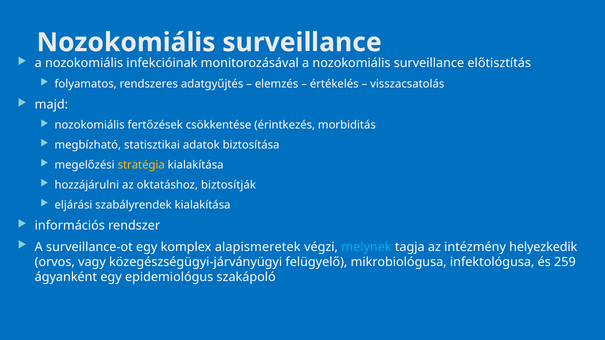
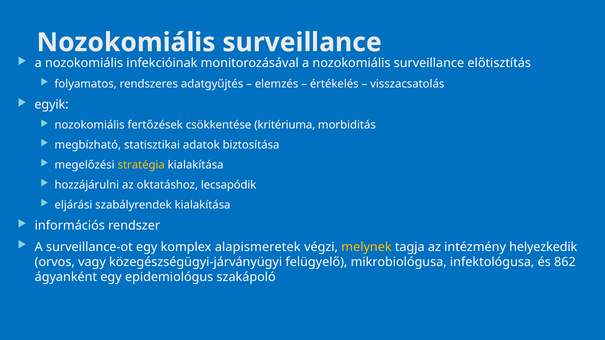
majd: majd -> egyik (52, 105)
érintkezés: érintkezés -> kritériuma (285, 125)
biztosítják: biztosítják -> lecsapódik (229, 185)
melynek colour: light blue -> yellow (366, 247)
259: 259 -> 862 (565, 262)
